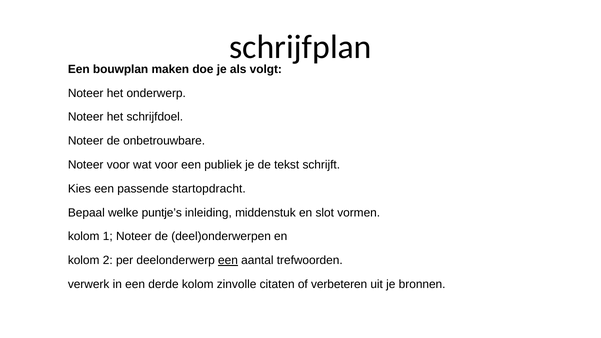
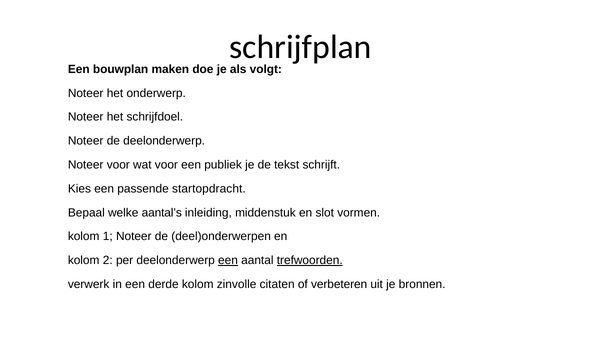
de onbetrouwbare: onbetrouwbare -> deelonderwerp (164, 141)
puntje’s: puntje’s -> aantal’s (162, 213)
trefwoorden underline: none -> present (310, 260)
